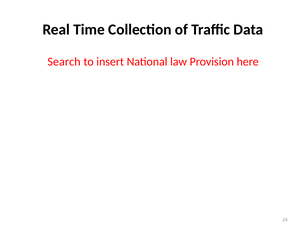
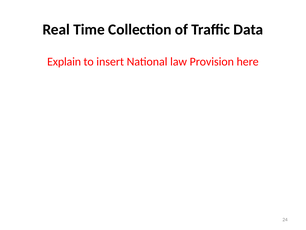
Search: Search -> Explain (64, 61)
